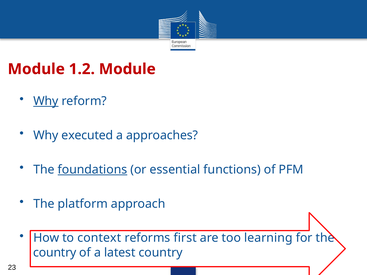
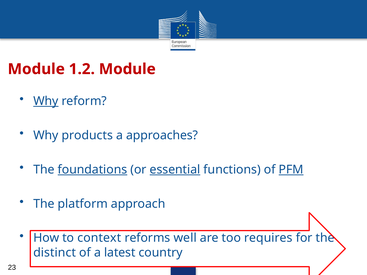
executed: executed -> products (87, 135)
essential underline: none -> present (175, 170)
PFM underline: none -> present (291, 170)
first: first -> well (185, 238)
learning: learning -> requires (268, 238)
country: country -> distinct (55, 253)
